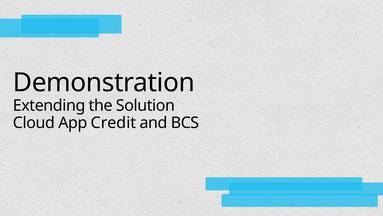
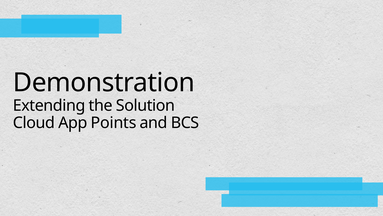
Credit: Credit -> Points (114, 122)
